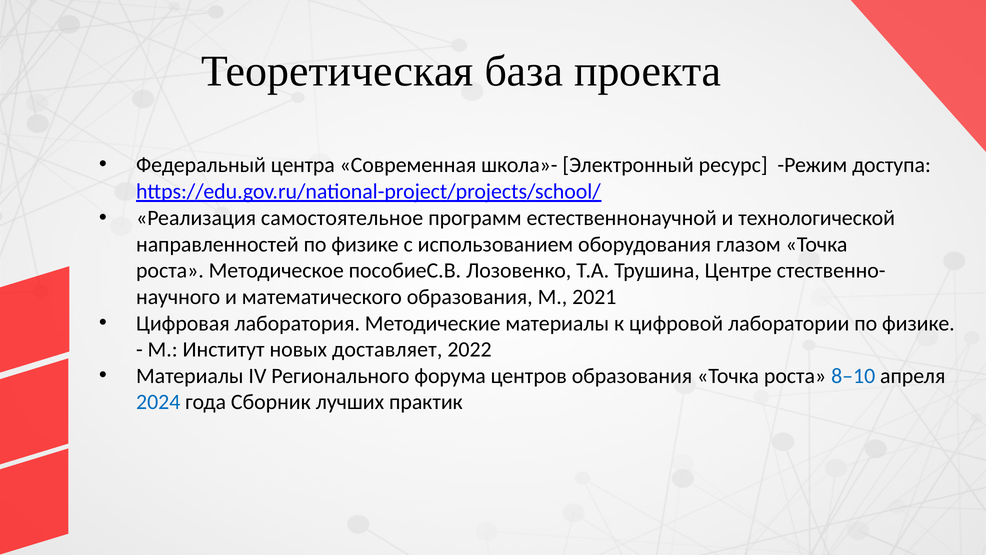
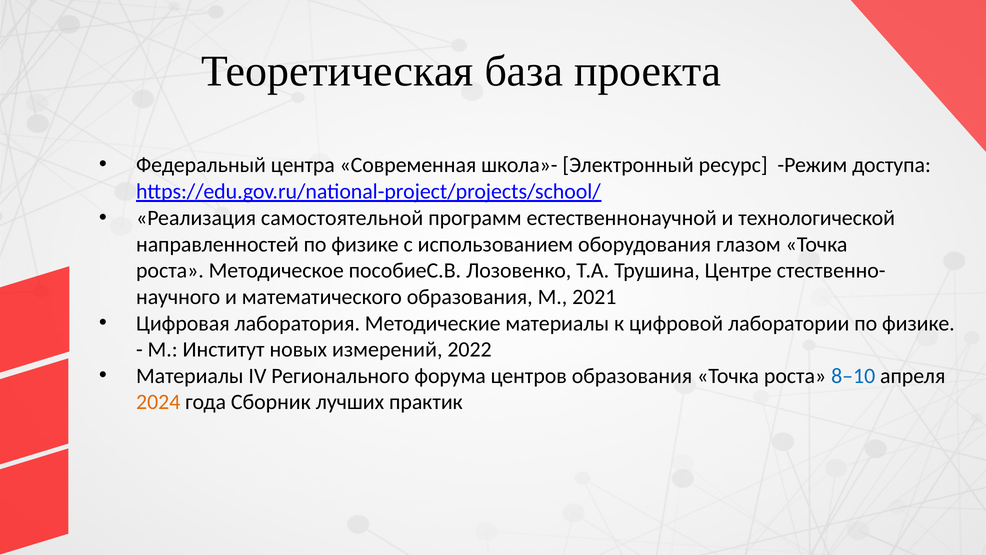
самостоятельное: самостоятельное -> самостоятельной (342, 218)
доставляет: доставляет -> измерений (387, 349)
2024 colour: blue -> orange (158, 402)
